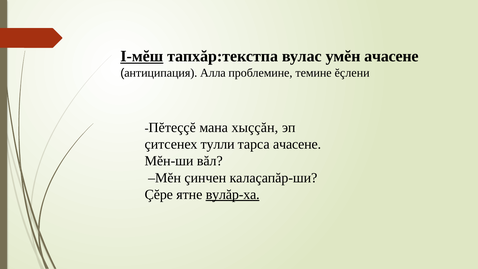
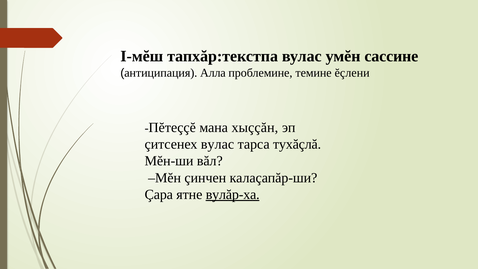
I-мĕш underline: present -> none (142, 56)
умĕн ачасене: ачасене -> сассине (391, 56)
çитсенех тулли: тулли -> вулас (217, 144)
тарса ачасене: ачасене -> тухăçлă (297, 144)
Çĕре: Çĕре -> Çара (159, 194)
